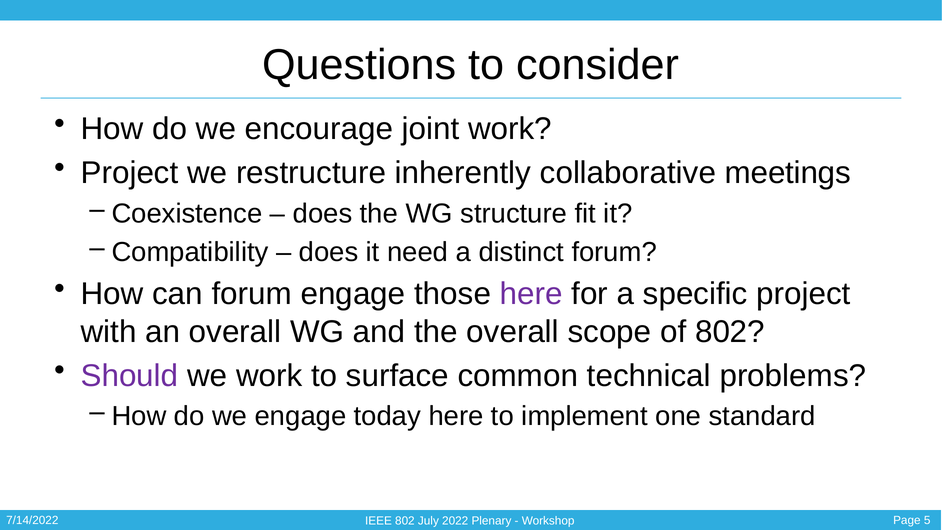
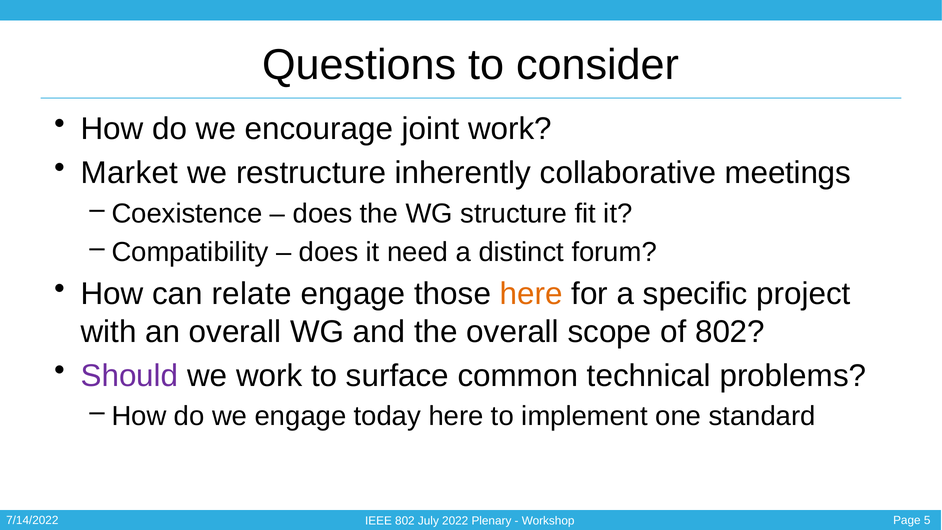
Project: Project -> Market (129, 173)
can forum: forum -> relate (252, 294)
here colour: purple -> orange (531, 294)
